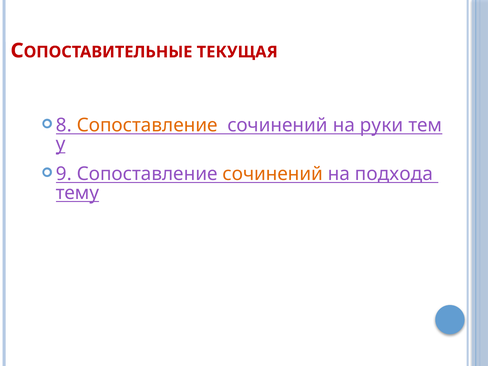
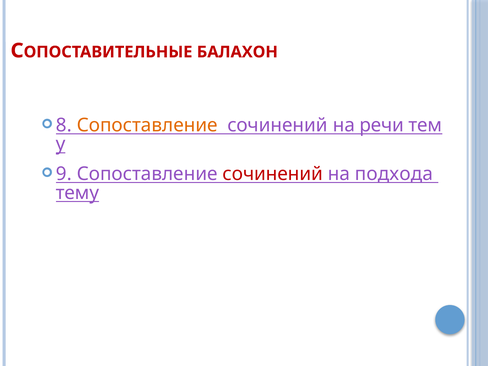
ТЕКУЩАЯ: ТЕКУЩАЯ -> БАЛАХОН (237, 52)
руки: руки -> речи (382, 125)
сочинений colour: orange -> red (273, 174)
